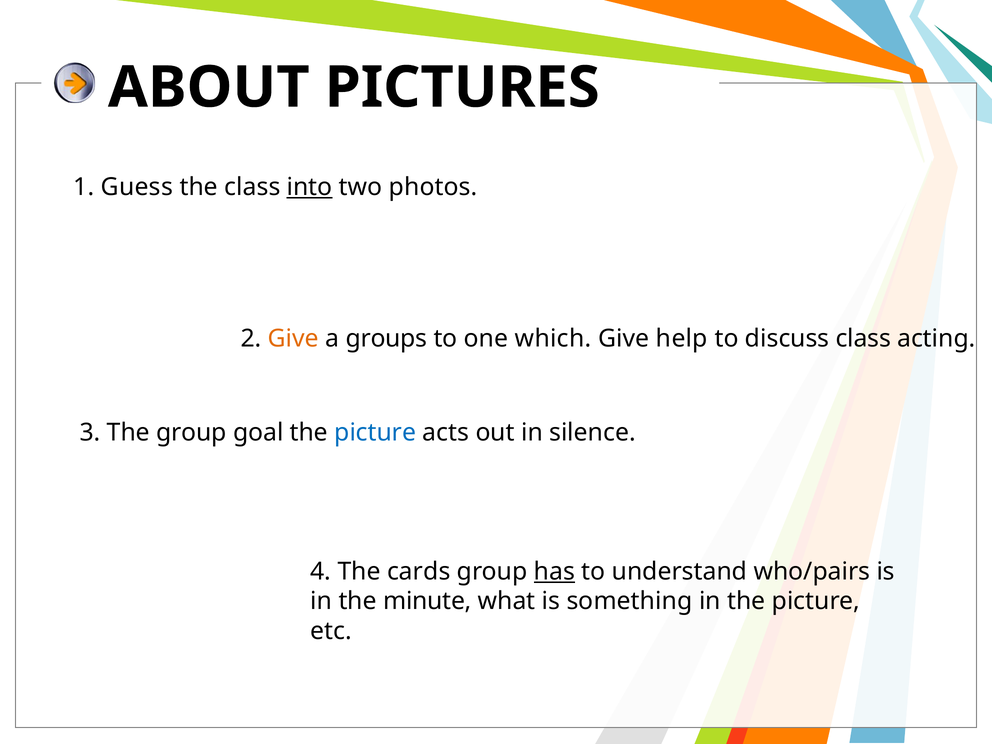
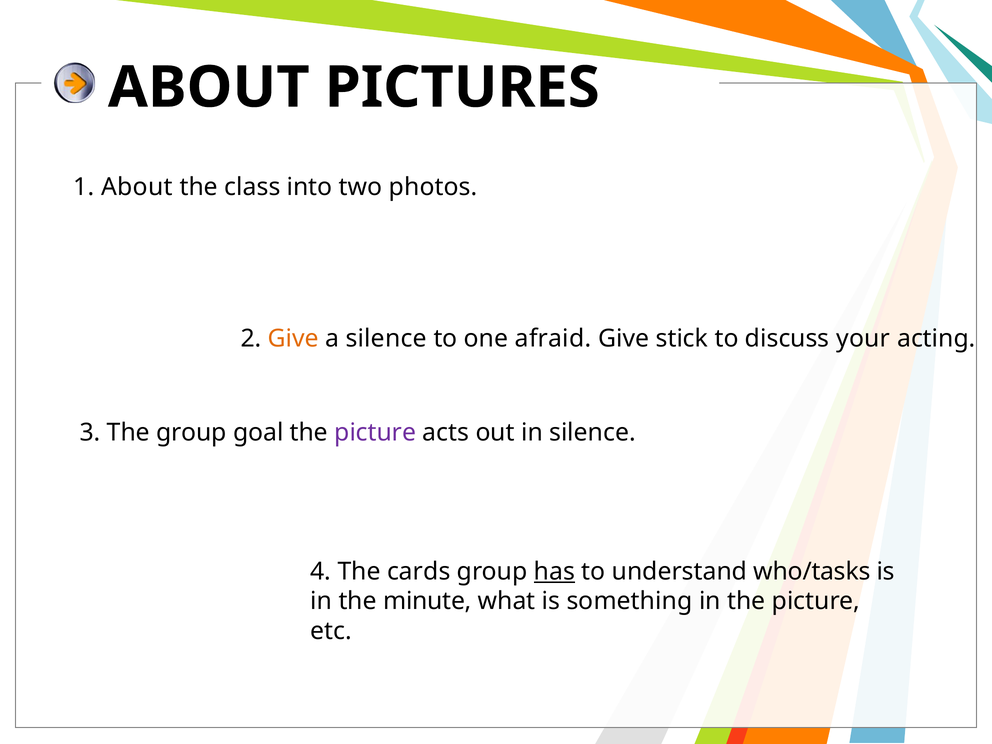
1 Guess: Guess -> About (137, 187)
into underline: present -> none (310, 187)
a groups: groups -> silence (386, 339)
which: which -> afraid (553, 339)
help: help -> stick (682, 339)
discuss class: class -> your (863, 339)
picture colour: blue -> purple (375, 433)
who/pairs: who/pairs -> who/tasks (812, 572)
